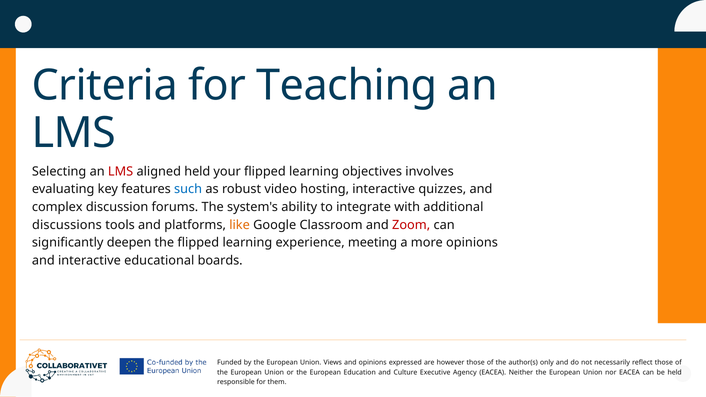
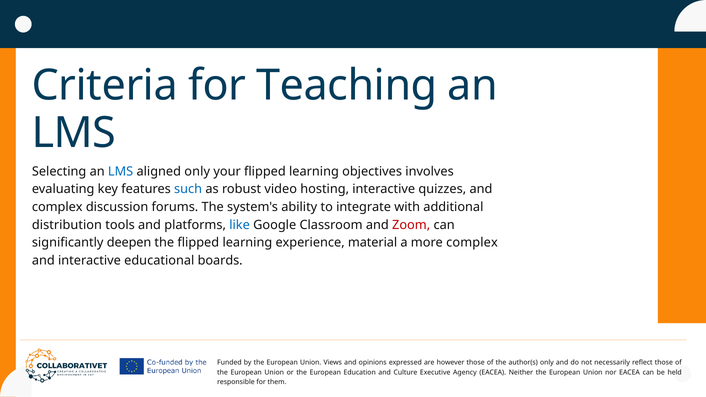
LMS colour: red -> blue (121, 171)
aligned held: held -> only (197, 171)
discussions: discussions -> distribution (67, 225)
like colour: orange -> blue (240, 225)
meeting: meeting -> material (373, 243)
more opinions: opinions -> complex (472, 243)
